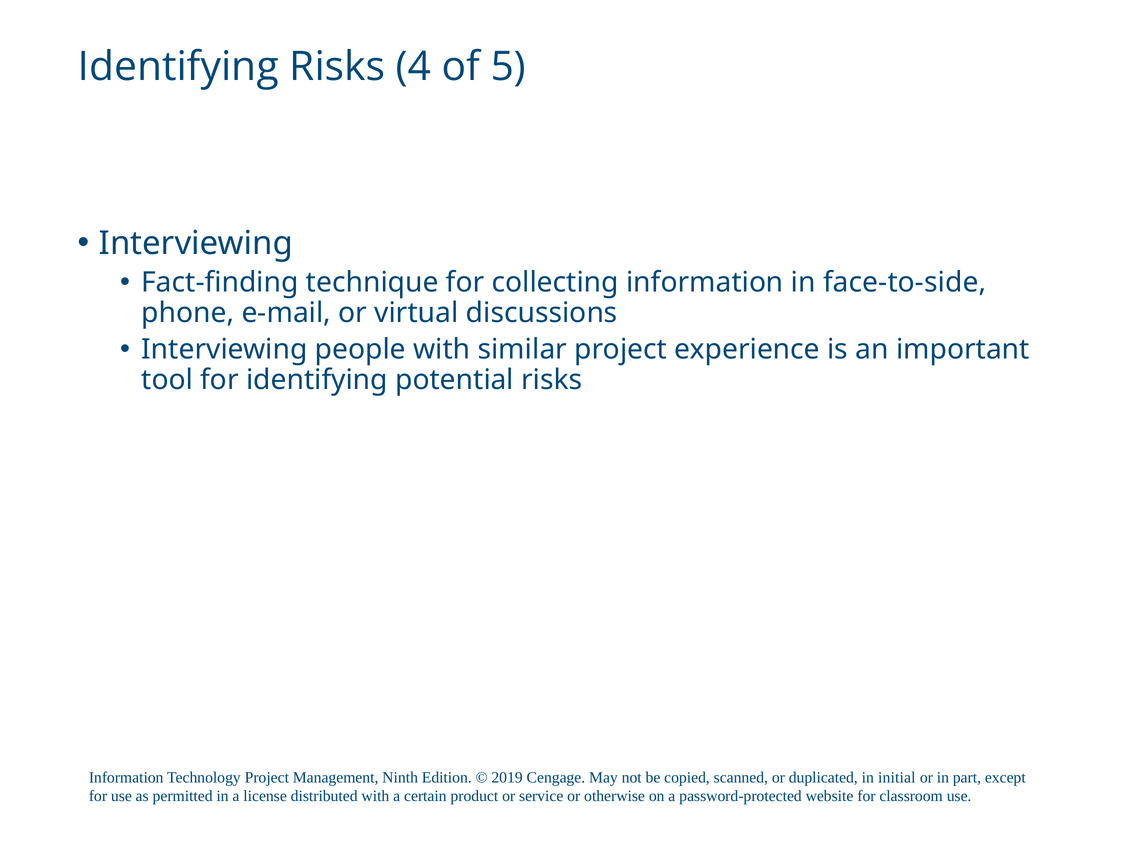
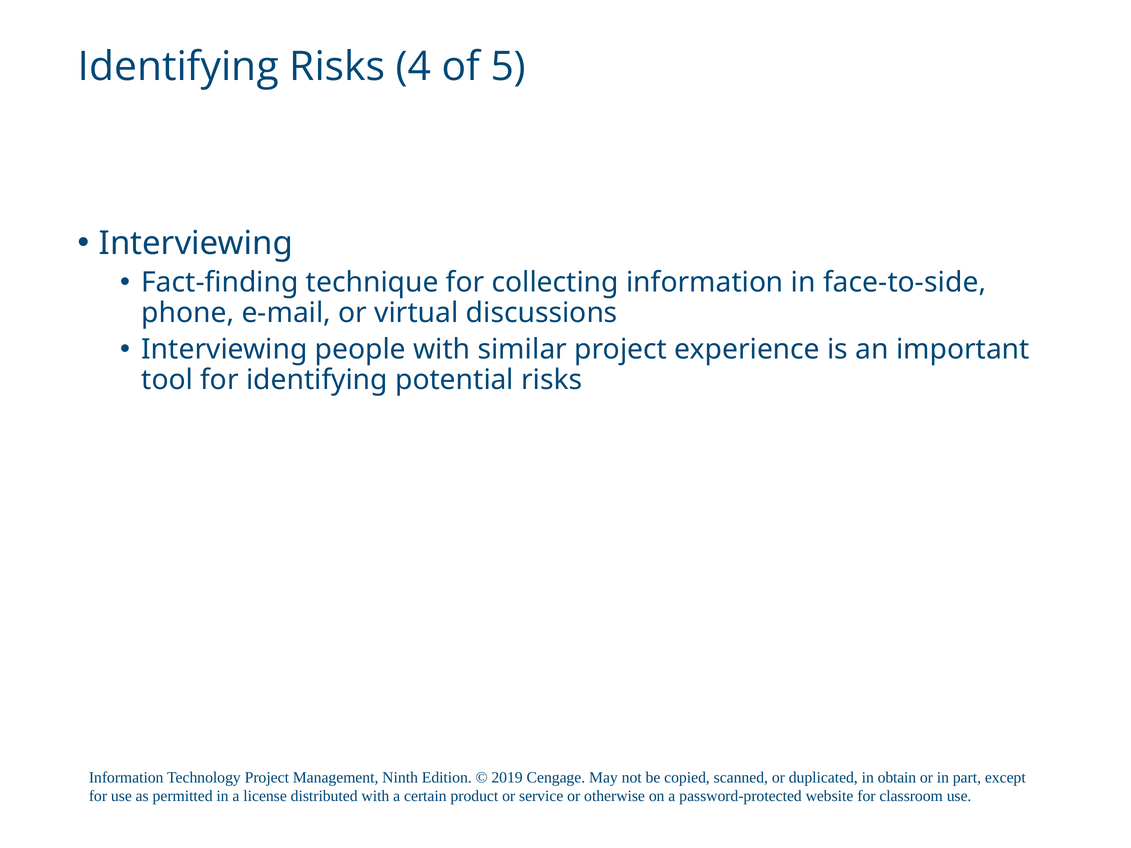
initial: initial -> obtain (897, 778)
